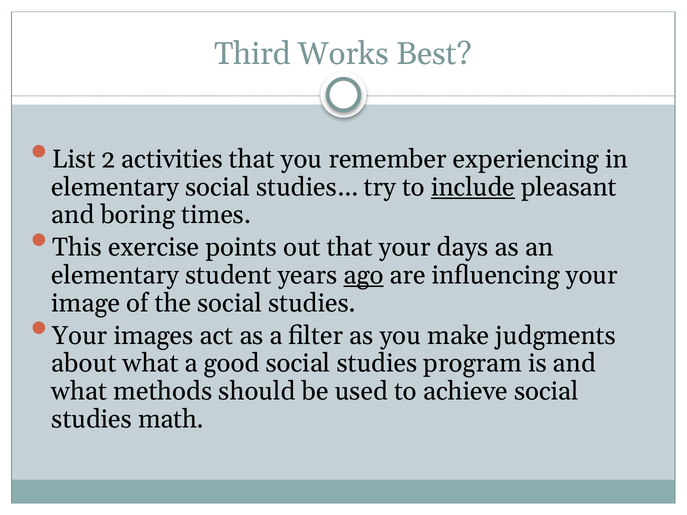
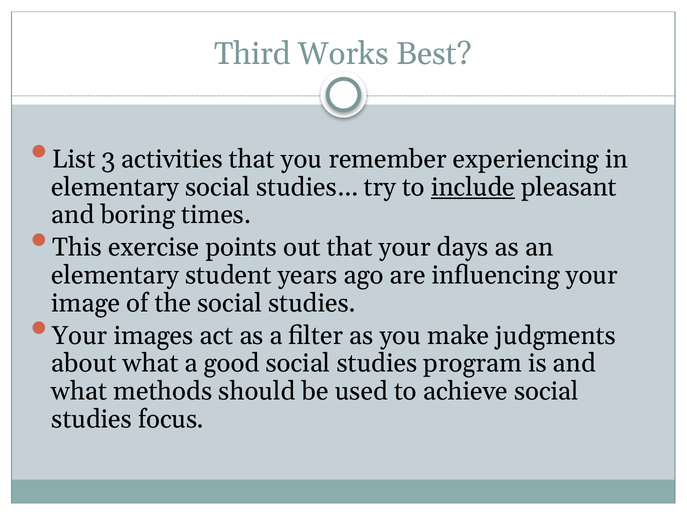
2: 2 -> 3 (109, 159)
ago underline: present -> none (364, 275)
math: math -> focus (171, 419)
